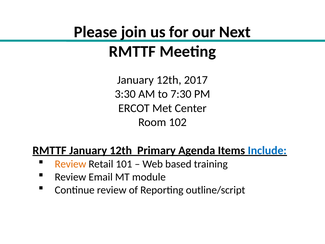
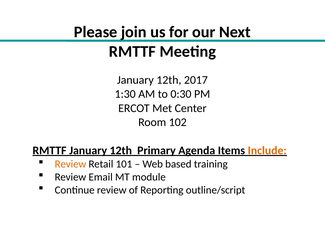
3:30: 3:30 -> 1:30 (125, 94)
7:30: 7:30 -> 0:30 (181, 94)
Include colour: blue -> orange (267, 150)
